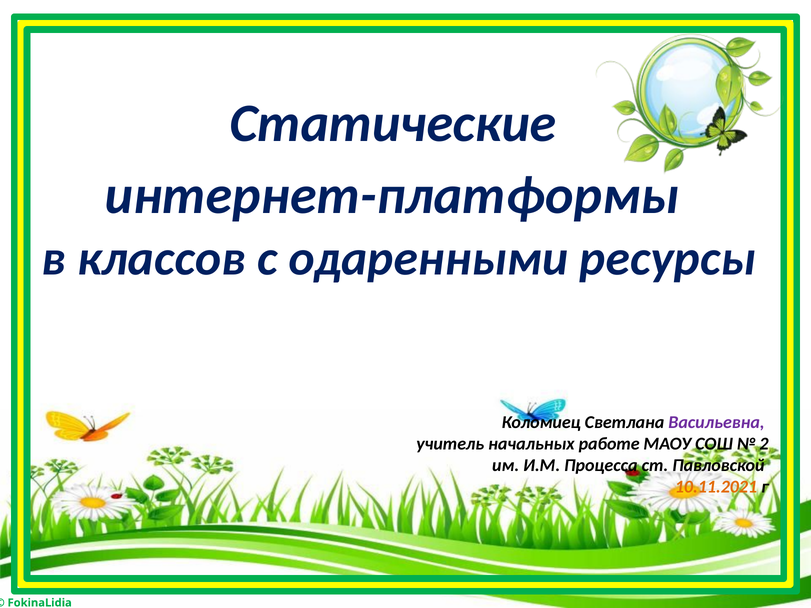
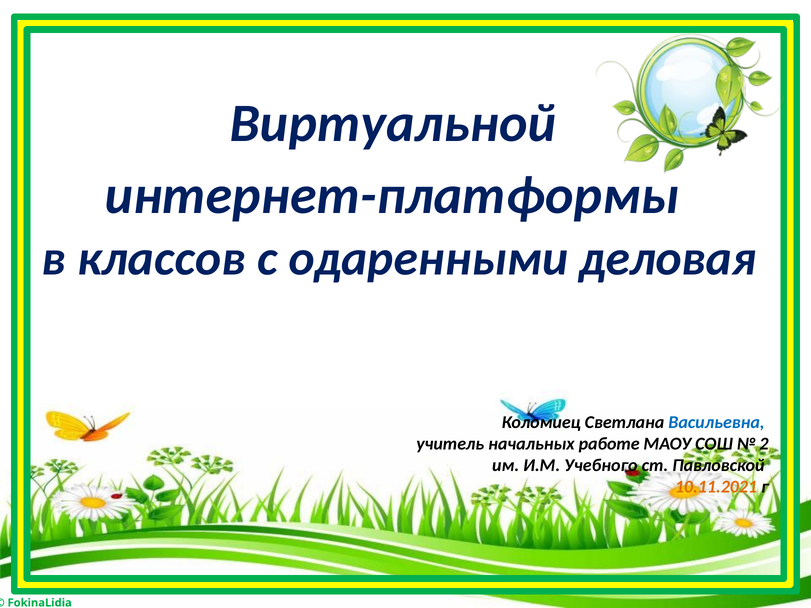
Статические: Статические -> Виртуальной (393, 124)
ресурсы: ресурсы -> деловая (668, 258)
Васильевна colour: purple -> blue (716, 422)
Процесса: Процесса -> Учебного (601, 466)
